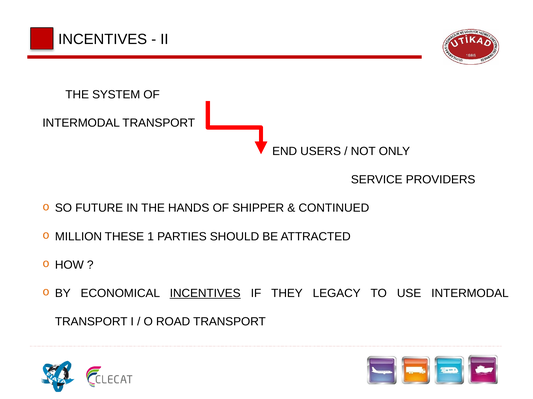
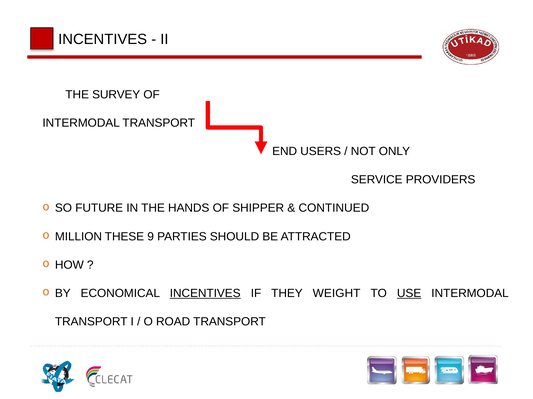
SYSTEM: SYSTEM -> SURVEY (116, 95)
1: 1 -> 9 (151, 237)
LEGACY: LEGACY -> WEIGHT (337, 294)
USE underline: none -> present (409, 294)
